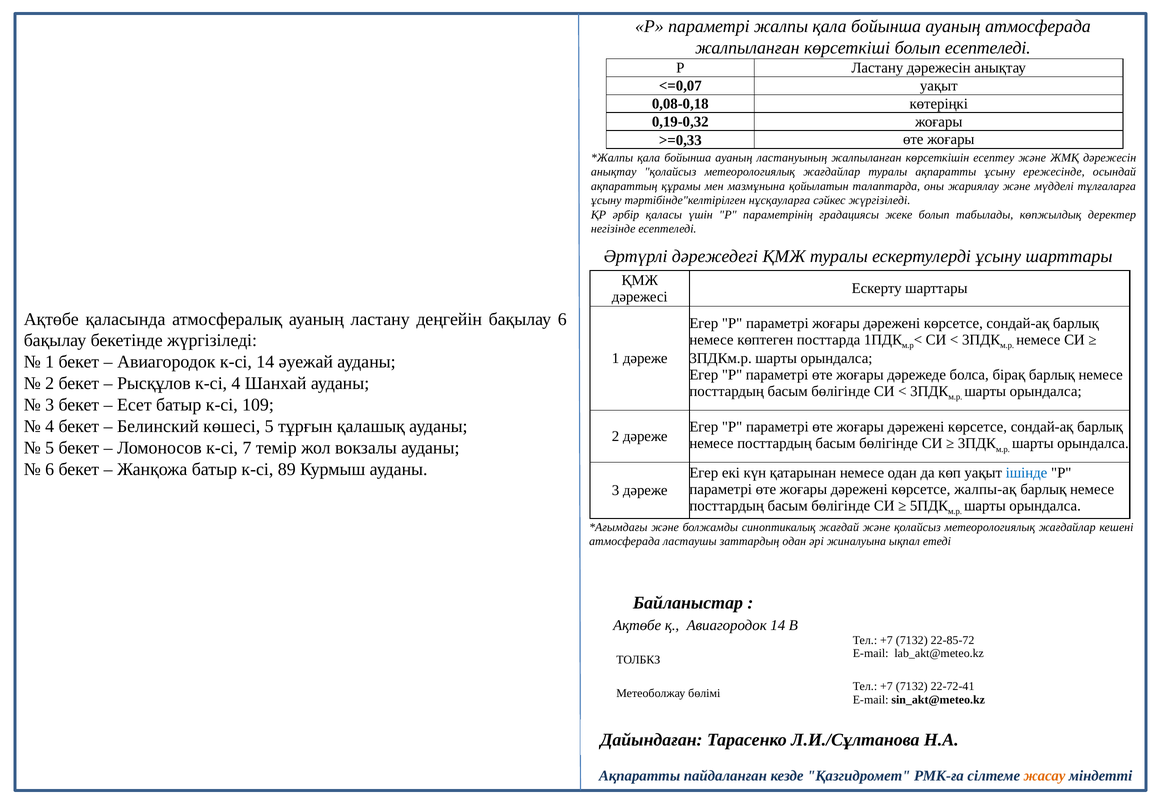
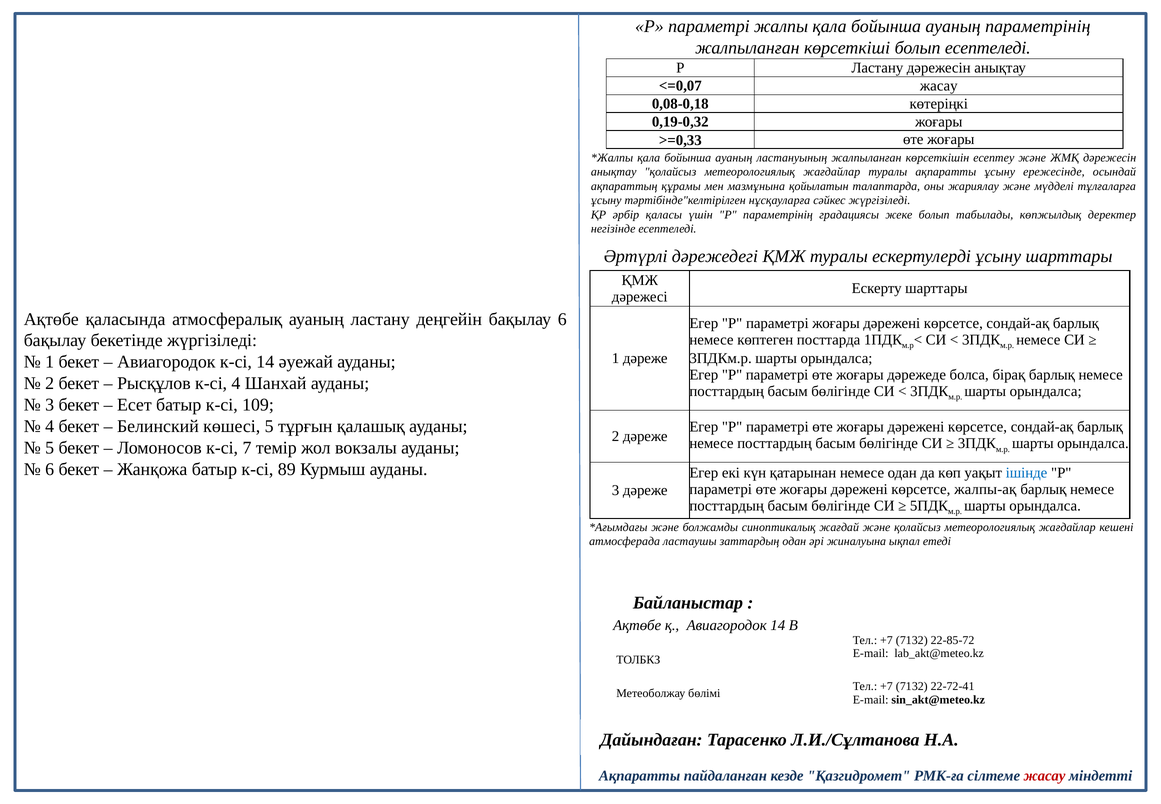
ауаның атмосферада: атмосферада -> параметрінің (1038, 26)
<=0,07 уақыт: уақыт -> жасау (939, 86)
жасау colour: orange -> red (1045, 775)
